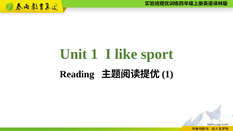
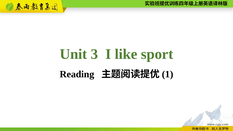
Unit 1: 1 -> 3 (94, 54)
